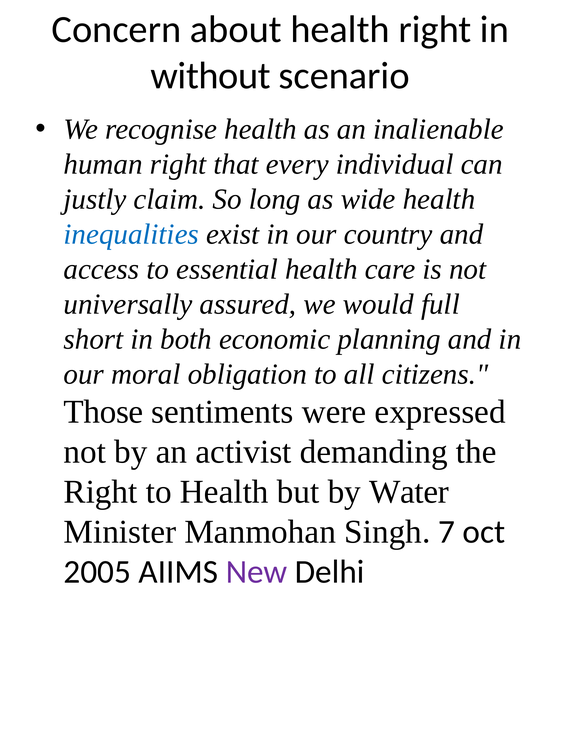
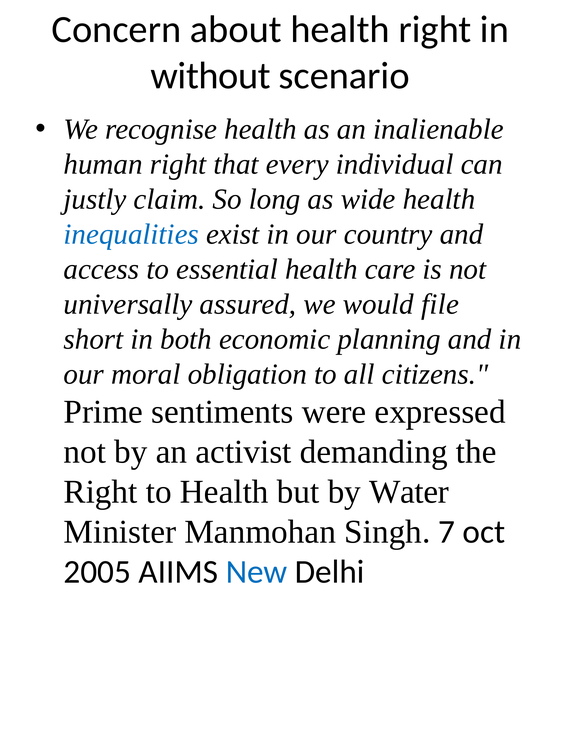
full: full -> file (440, 304)
Those: Those -> Prime (103, 411)
New colour: purple -> blue (257, 571)
